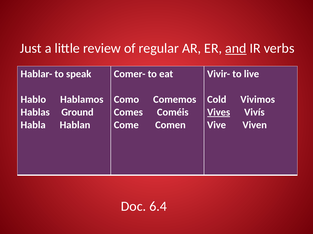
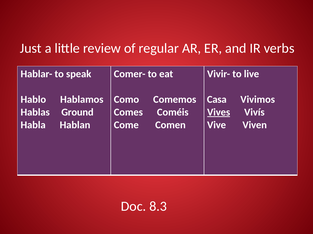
and underline: present -> none (236, 49)
Cold: Cold -> Casa (217, 100)
6.4: 6.4 -> 8.3 (158, 207)
